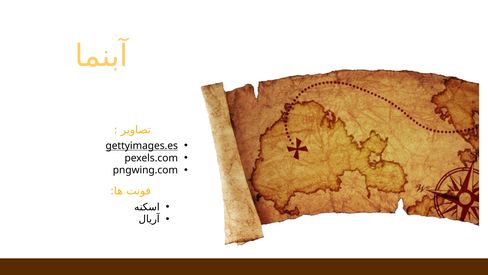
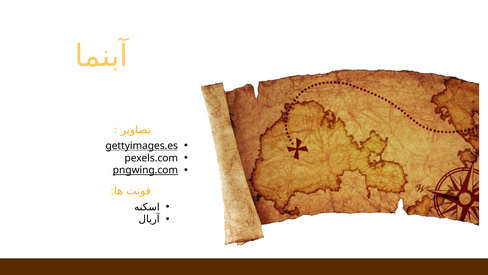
pngwing.com underline: none -> present (145, 170)
